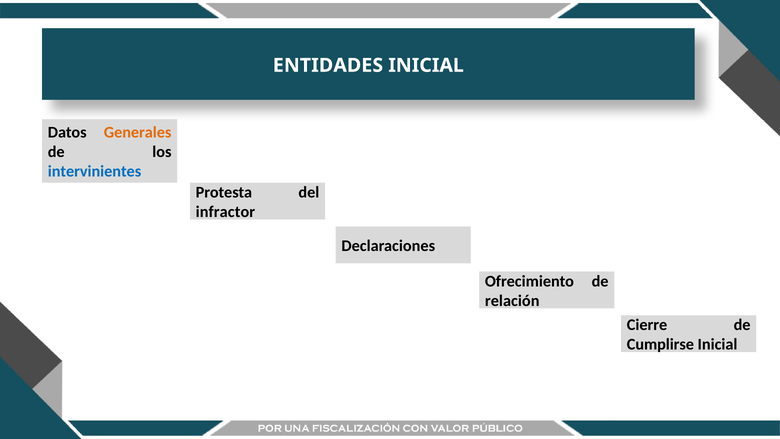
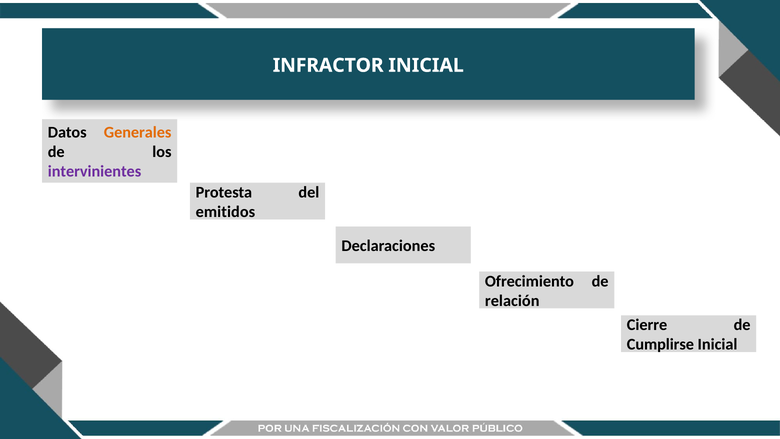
ENTIDADES: ENTIDADES -> INFRACTOR (328, 65)
intervinientes colour: blue -> purple (95, 171)
infractor: infractor -> emitidos (225, 212)
